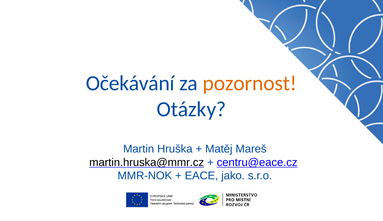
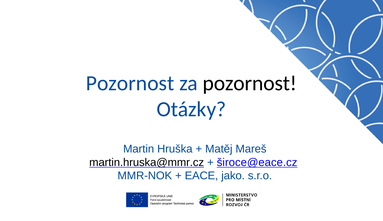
Očekávání: Očekávání -> Pozornost (130, 83)
pozornost colour: orange -> black (250, 83)
centru@eace.cz: centru@eace.cz -> široce@eace.cz (257, 162)
